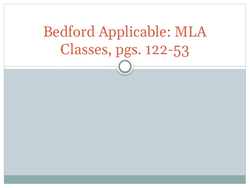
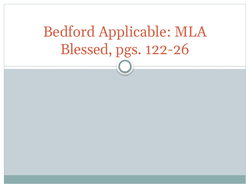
Classes: Classes -> Blessed (86, 49)
122-53: 122-53 -> 122-26 (167, 49)
